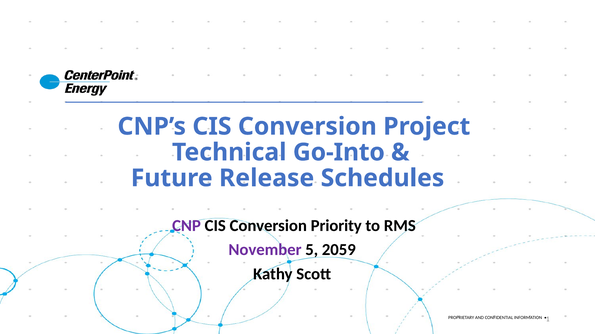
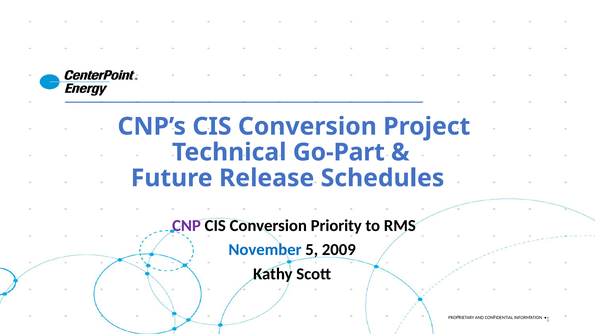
Go-Into: Go-Into -> Go-Part (339, 153)
November colour: purple -> blue (265, 250)
2059: 2059 -> 2009 (339, 250)
